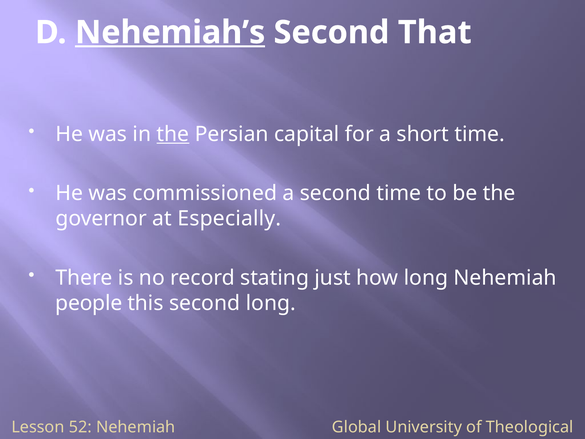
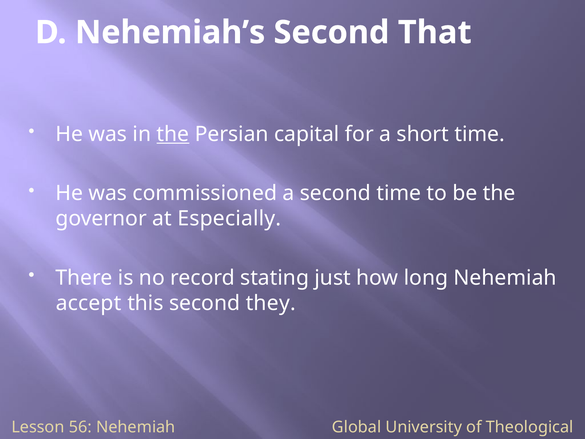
Nehemiah’s underline: present -> none (170, 32)
people: people -> accept (89, 303)
second long: long -> they (271, 303)
52: 52 -> 56 (80, 427)
